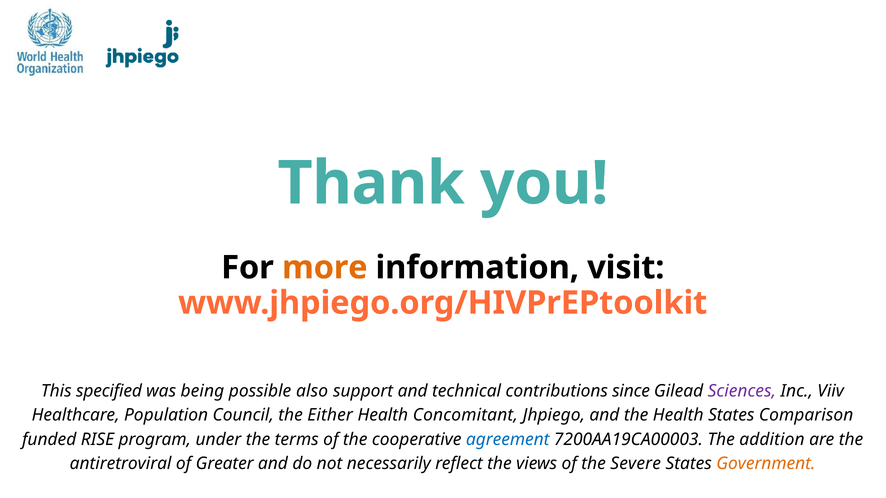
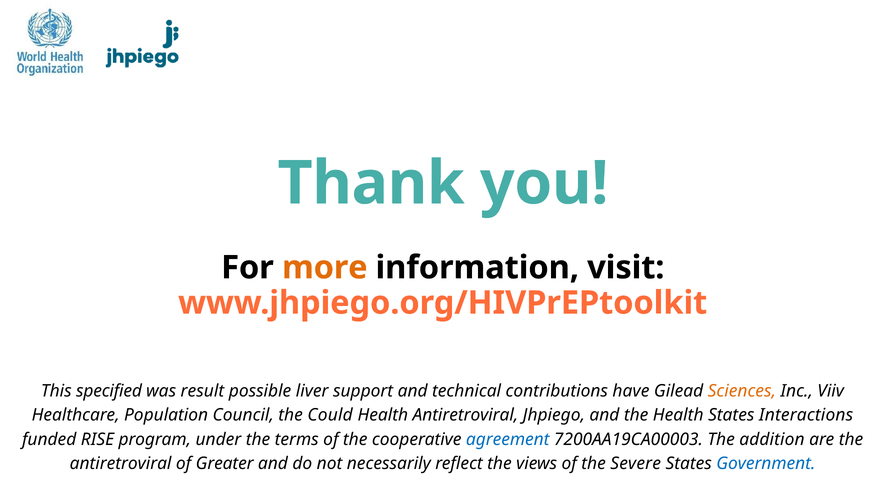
being: being -> result (202, 391)
also: also -> liver (312, 391)
since: since -> have (631, 391)
Sciences colour: purple -> orange (742, 391)
Either: Either -> Could (330, 415)
Health Concomitant: Concomitant -> Antiretroviral (465, 415)
Comparison: Comparison -> Interactions (806, 415)
Government colour: orange -> blue (766, 464)
